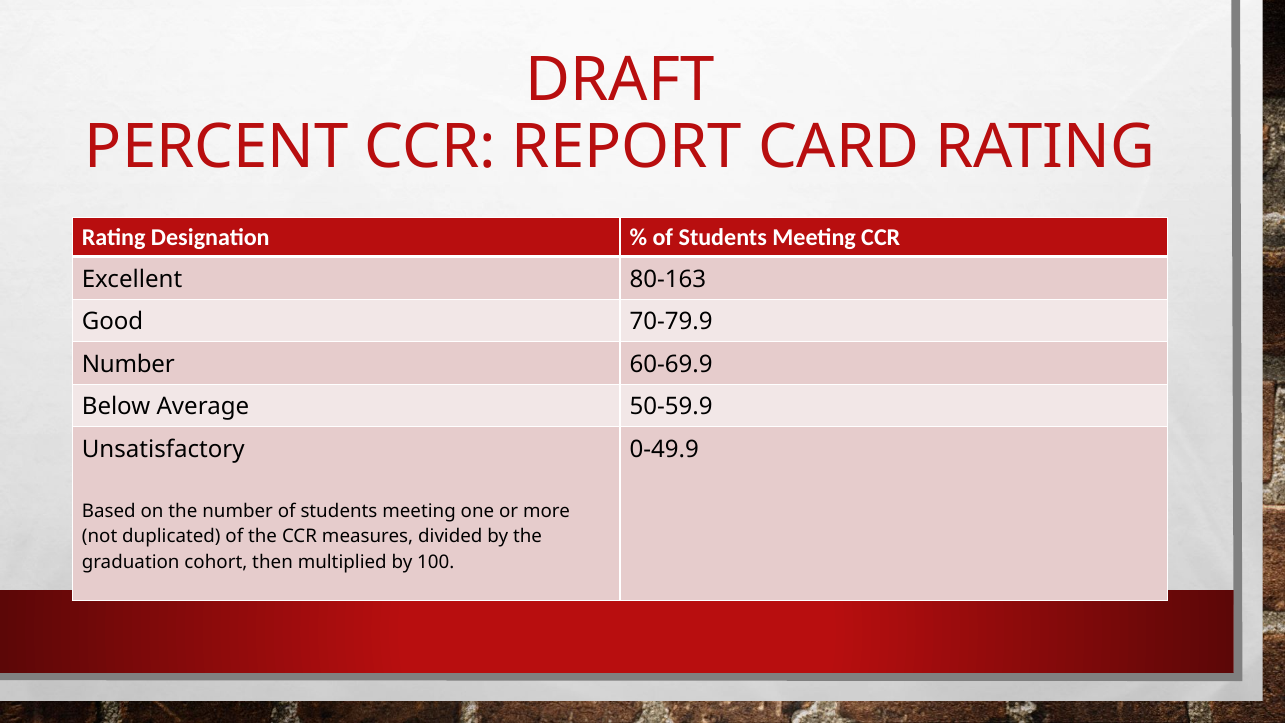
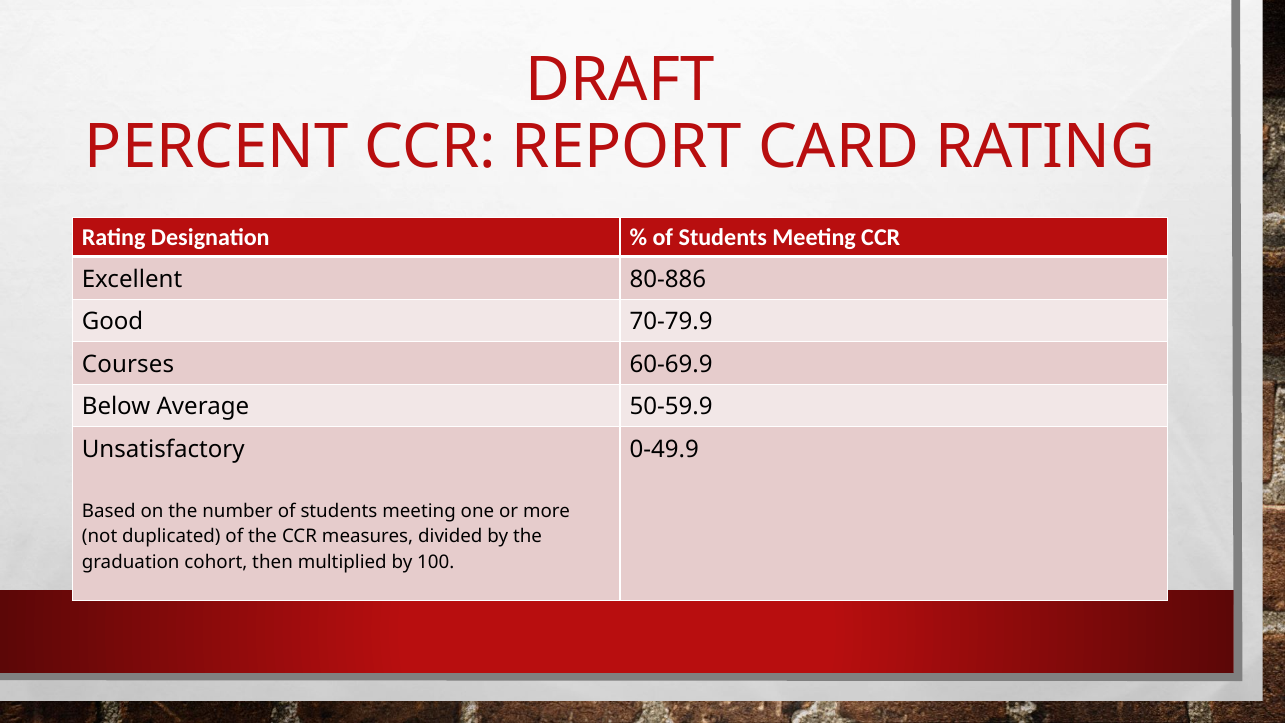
80-163: 80-163 -> 80-886 (668, 279)
Number: Number -> Courses (128, 364)
